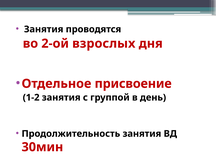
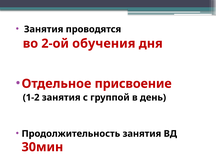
взрослых: взрослых -> обучения (104, 44)
